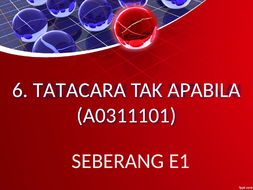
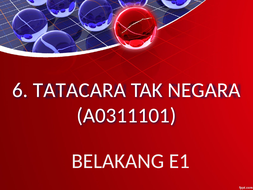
APABILA: APABILA -> NEGARA (204, 90)
SEBERANG: SEBERANG -> BELAKANG (118, 161)
